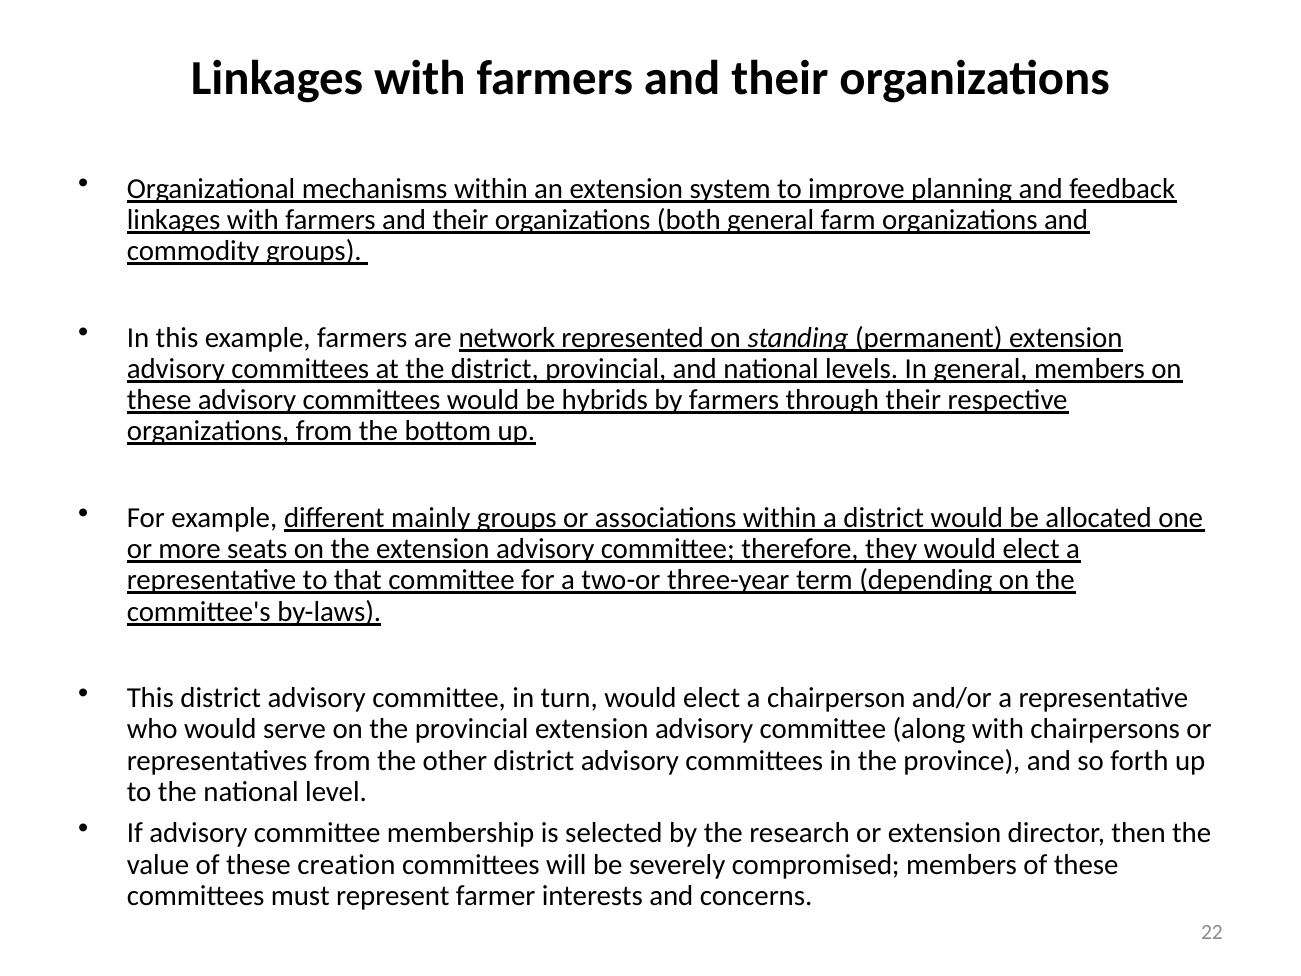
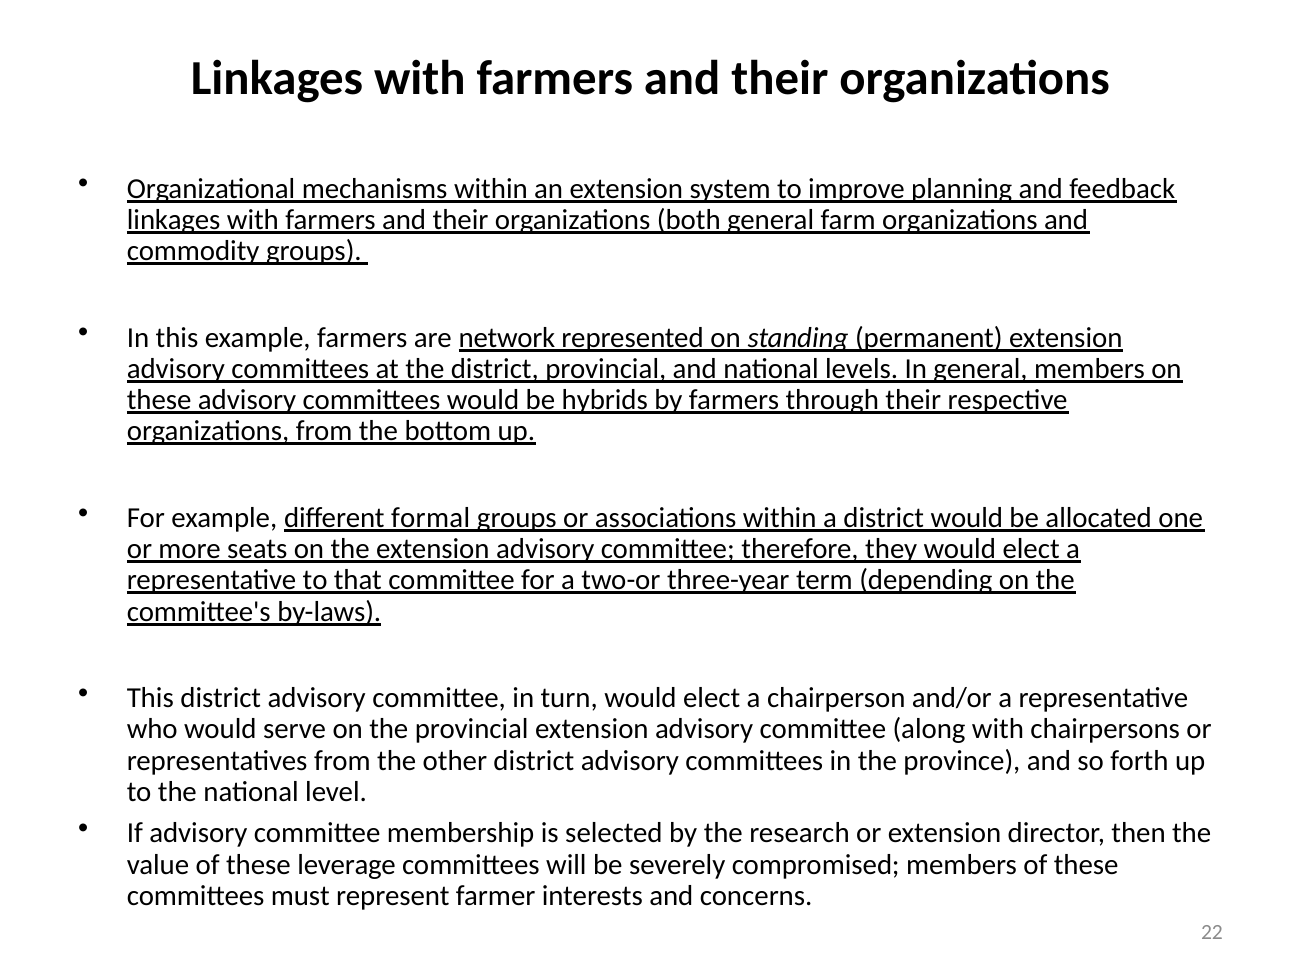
mainly: mainly -> formal (431, 518)
creation: creation -> leverage (347, 864)
